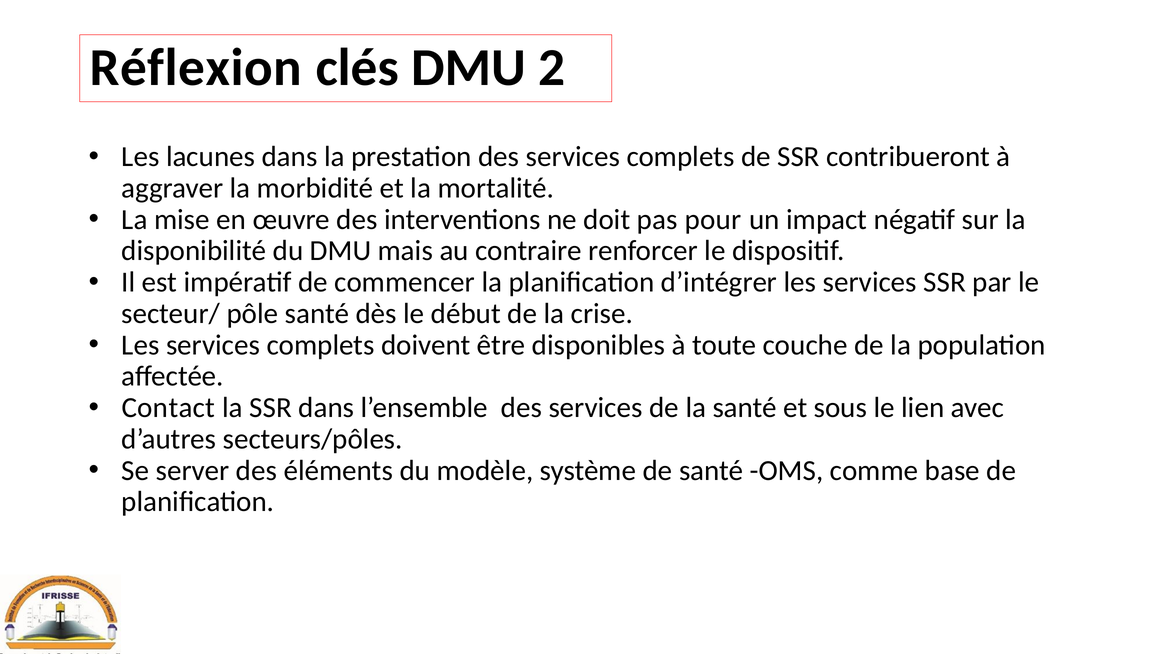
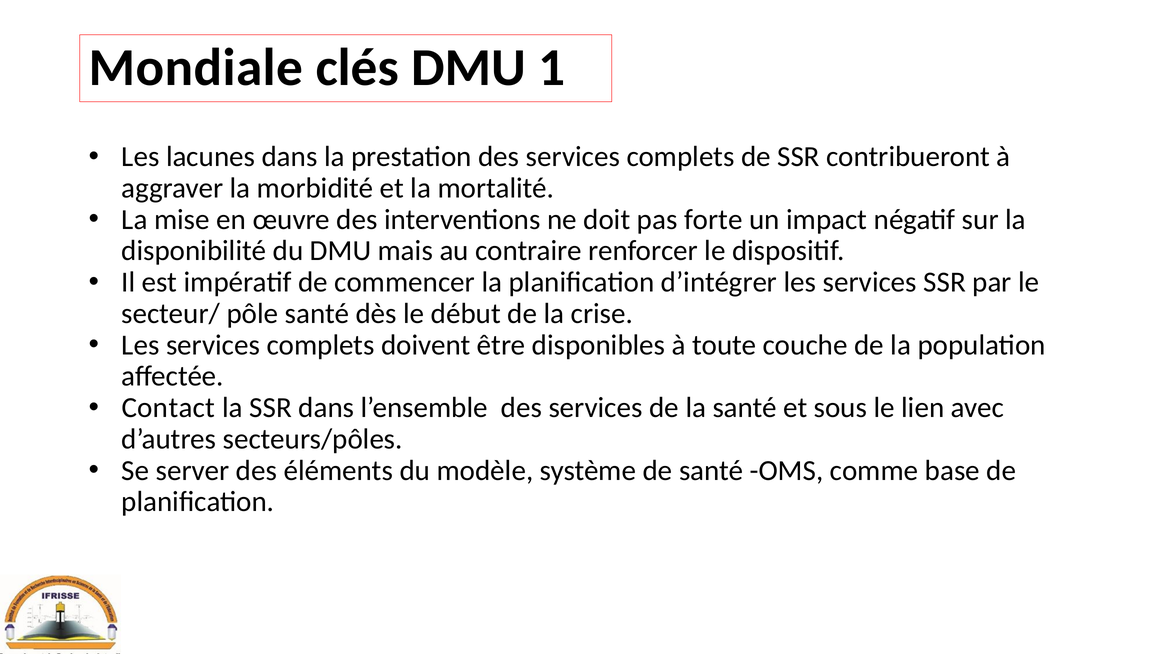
Réflexion: Réflexion -> Mondiale (196, 68)
2: 2 -> 1 (552, 68)
pour: pour -> forte (713, 220)
